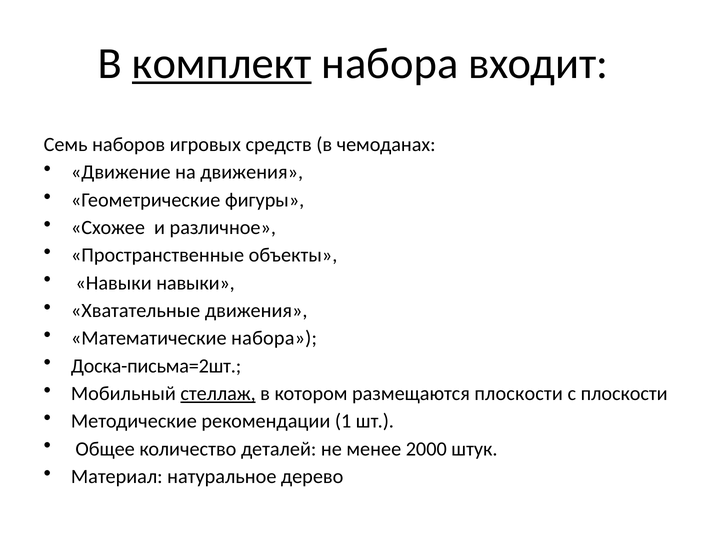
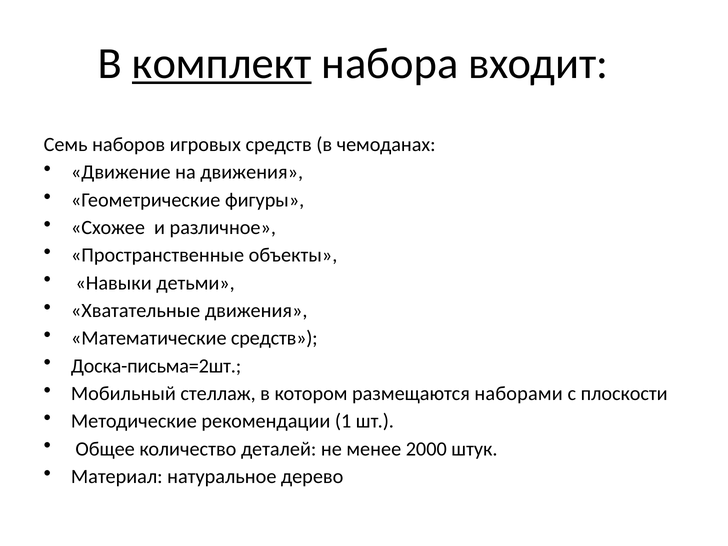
Навыки навыки: навыки -> детьми (195, 283)
Математические набора: набора -> средств (274, 338)
стеллаж underline: present -> none (218, 394)
размещаются плоскости: плоскости -> наборами (519, 394)
